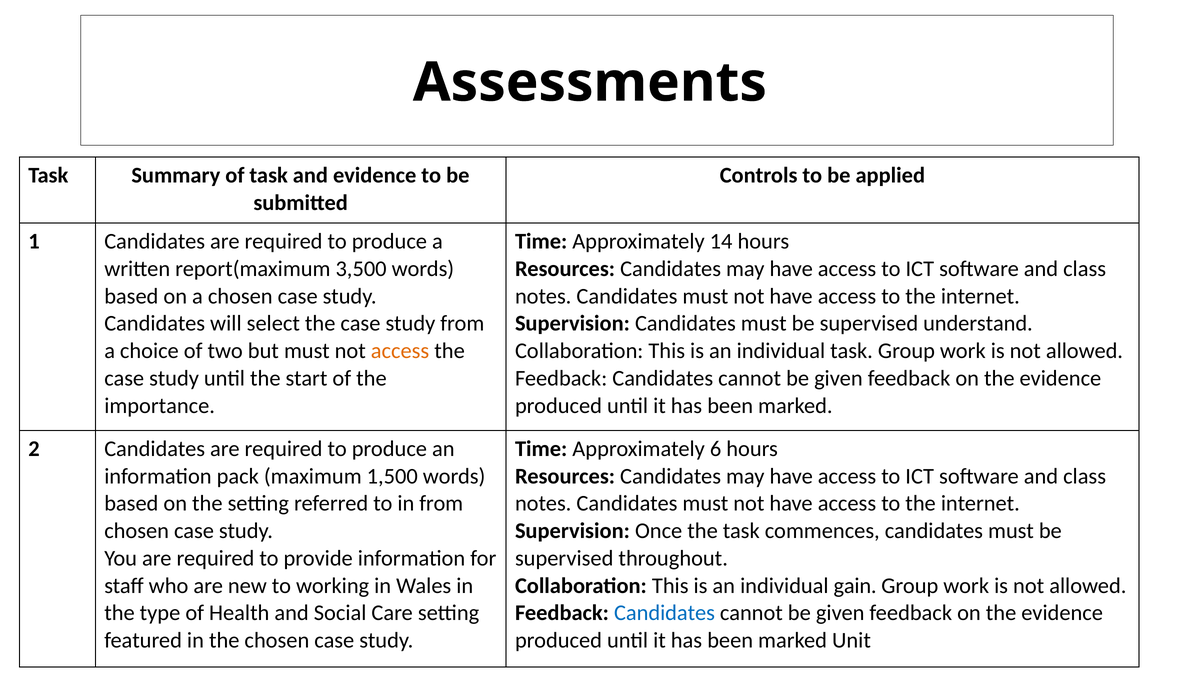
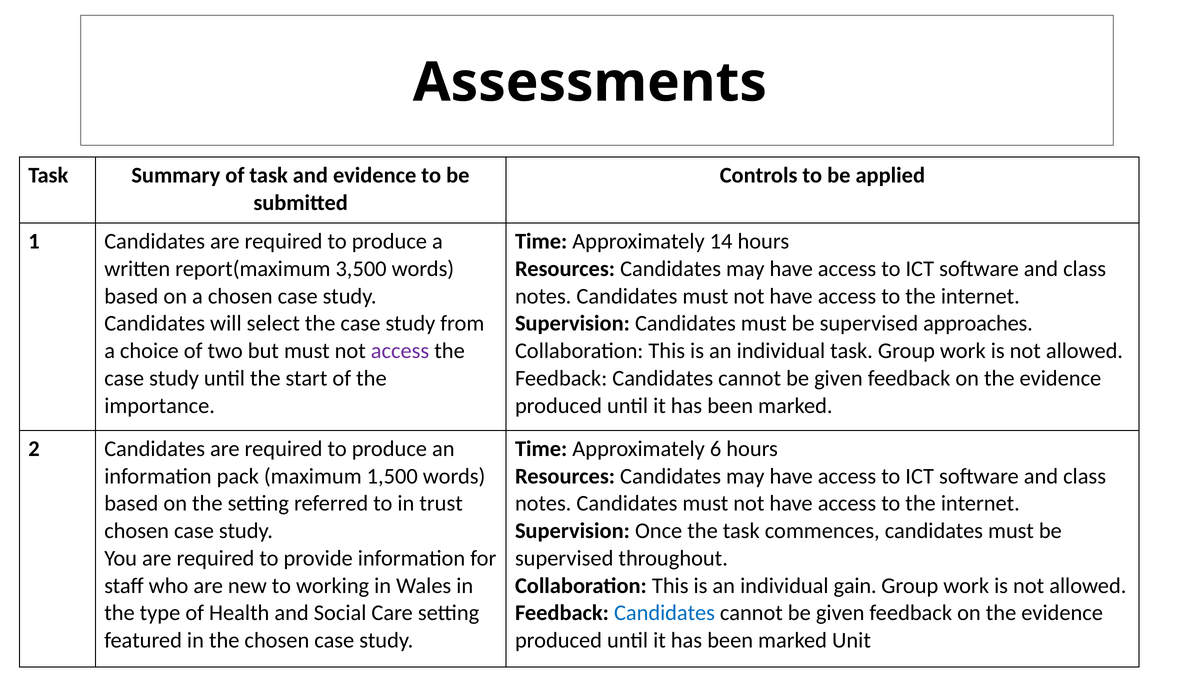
understand: understand -> approaches (978, 324)
access colour: orange -> purple (400, 351)
in from: from -> trust (441, 504)
